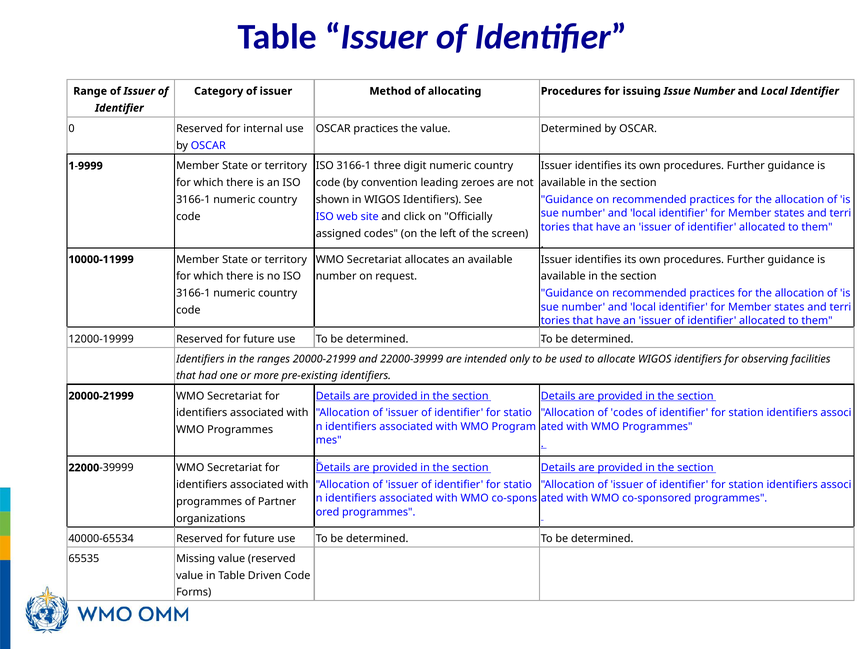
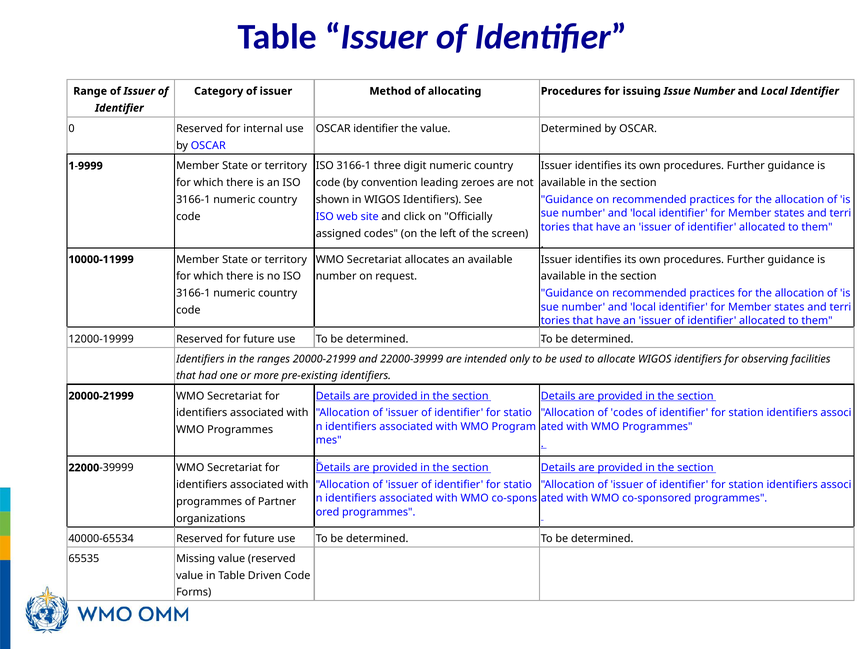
OSCAR practices: practices -> identifier (376, 129)
